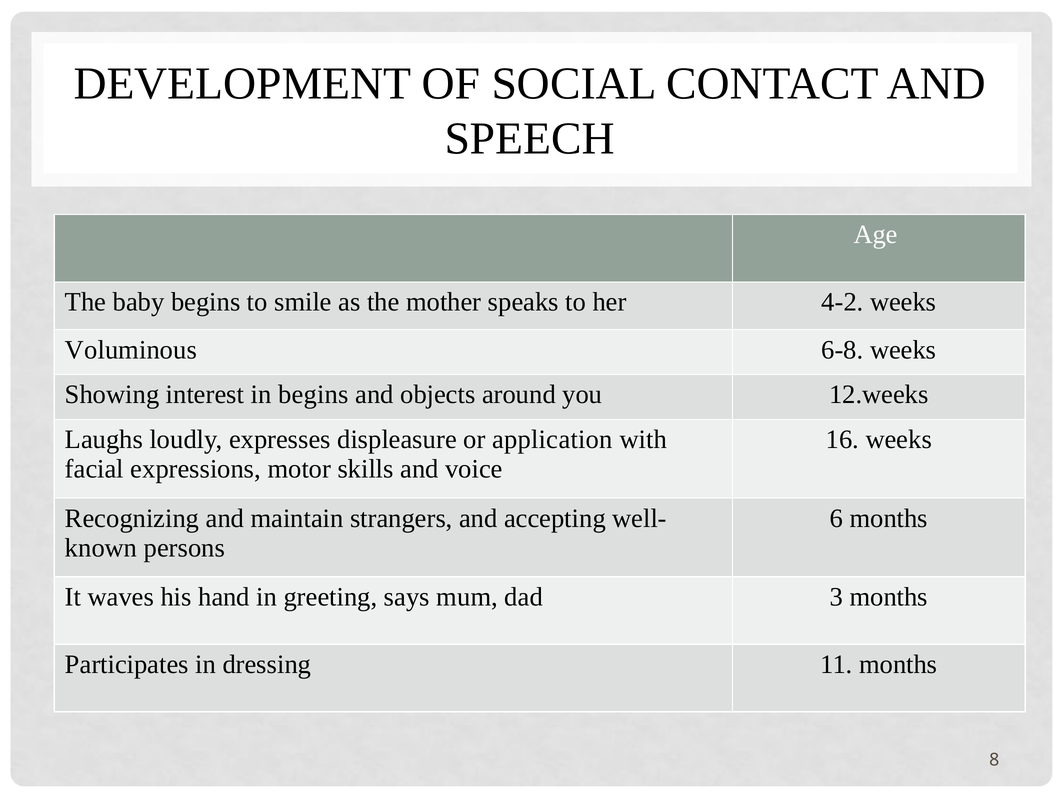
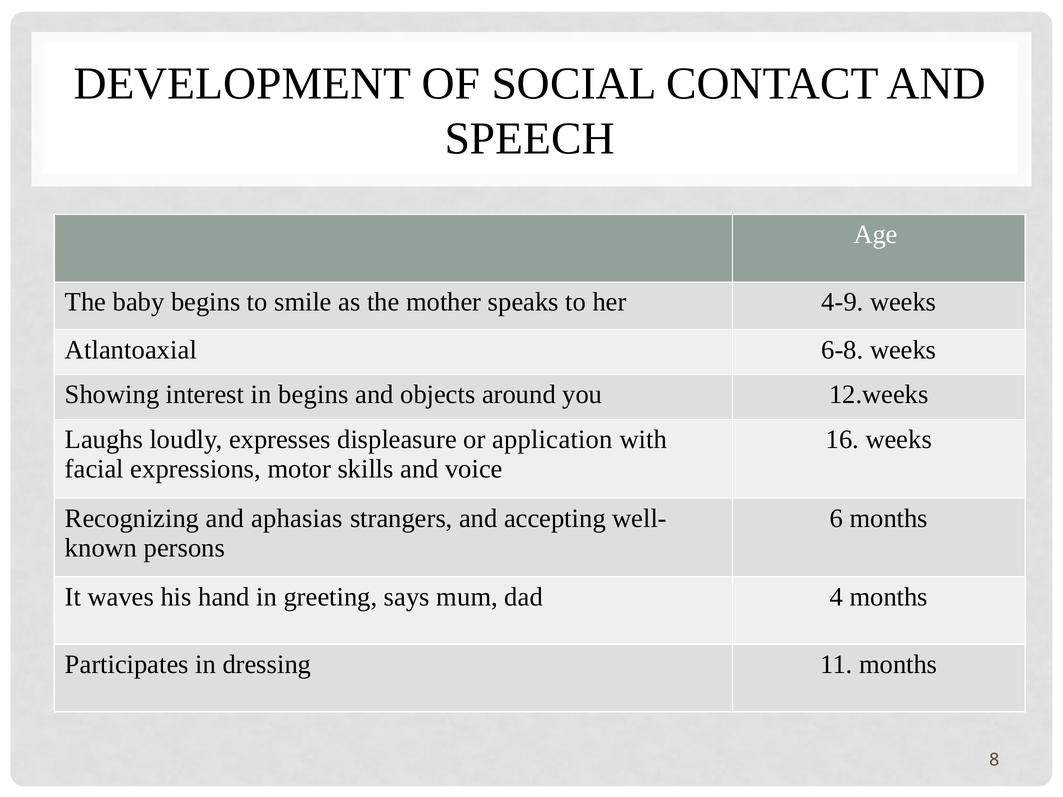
4-2: 4-2 -> 4-9 (842, 302)
Voluminous: Voluminous -> Atlantoaxial (131, 350)
maintain: maintain -> aphasias (297, 519)
3: 3 -> 4 (836, 597)
